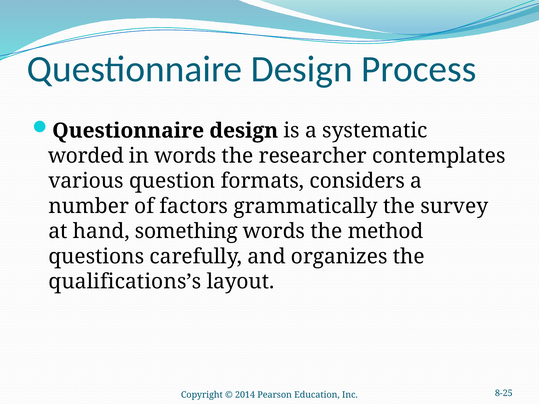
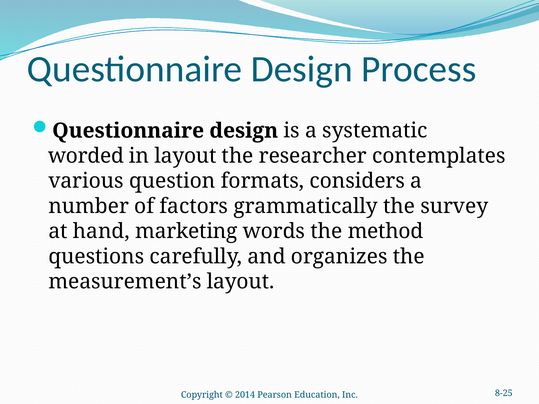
in words: words -> layout (185, 156)
something: something -> marketing (186, 231)
qualifications’s: qualifications’s -> measurement’s (125, 282)
